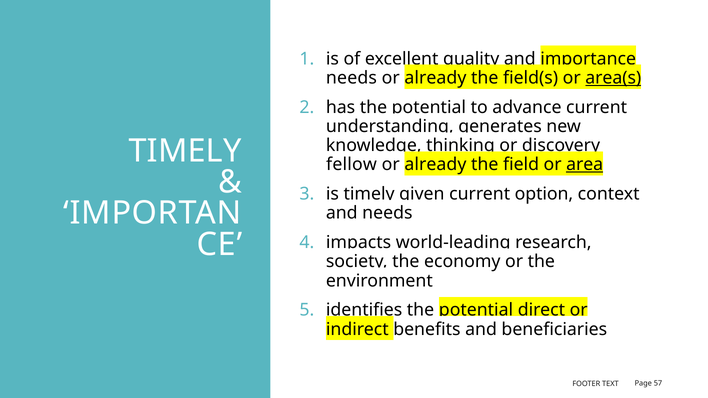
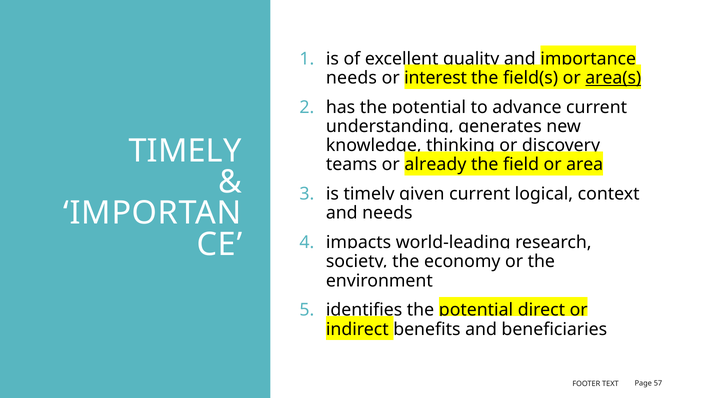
already: already -> interest (436, 78)
fellow: fellow -> teams (352, 165)
area underline: present -> none (585, 165)
option: option -> logical (544, 194)
